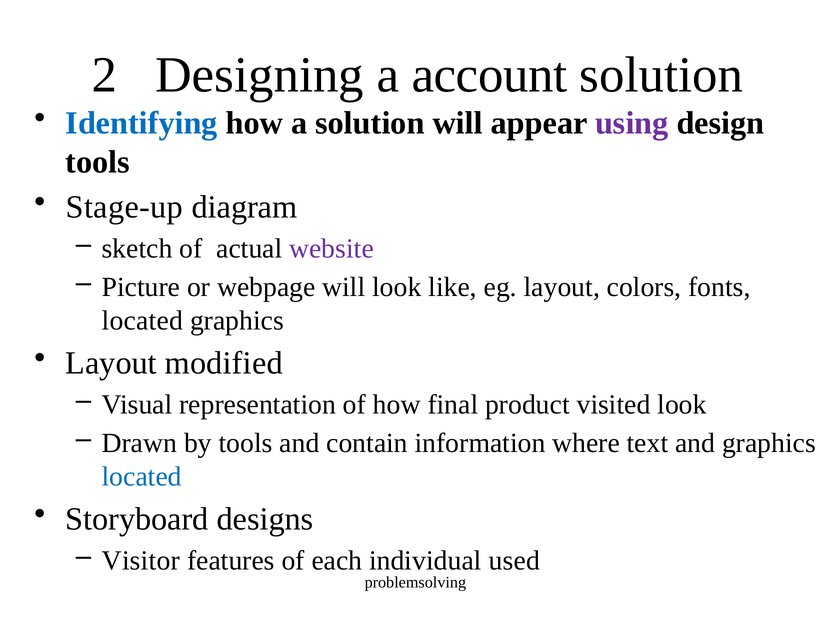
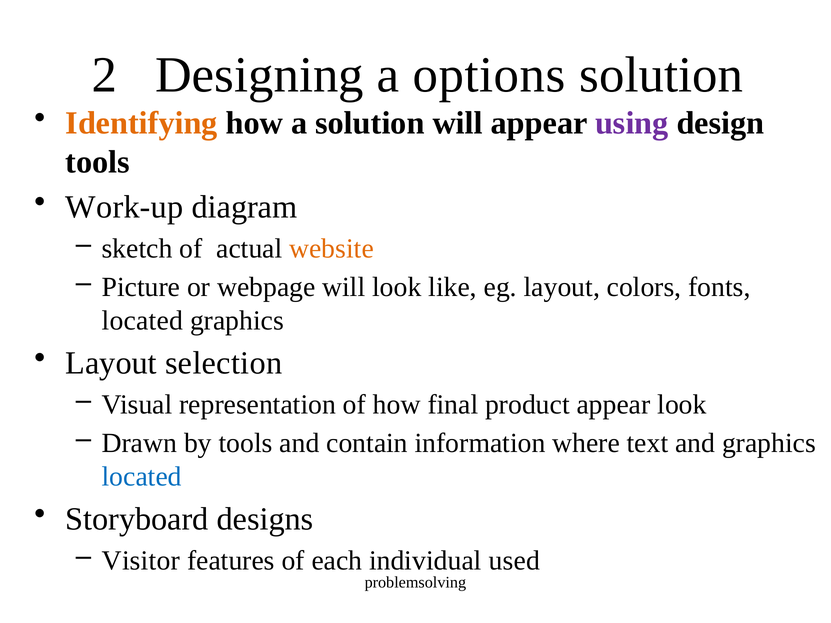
account: account -> options (489, 75)
Identifying colour: blue -> orange (142, 123)
Stage-up: Stage-up -> Work-up (124, 207)
website colour: purple -> orange (331, 249)
modified: modified -> selection (224, 363)
product visited: visited -> appear (614, 405)
